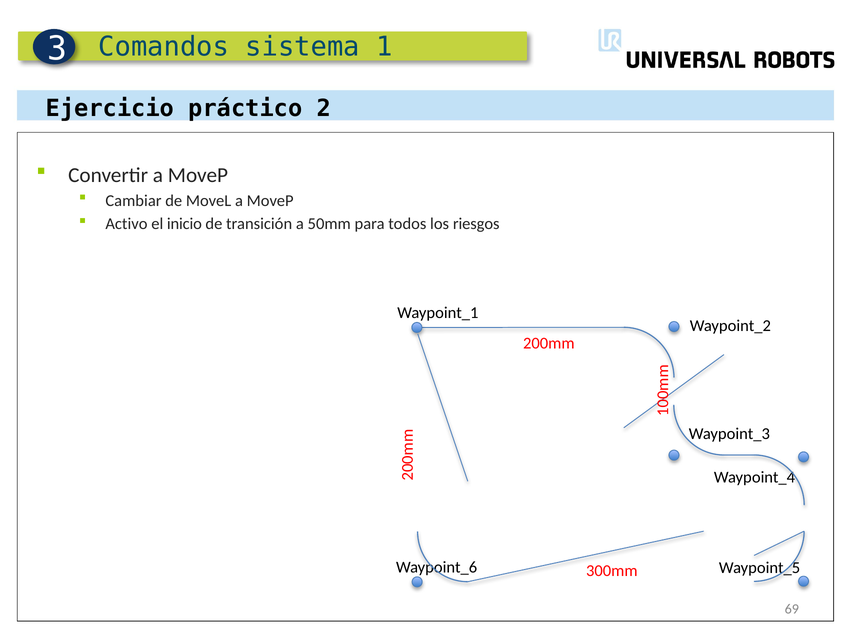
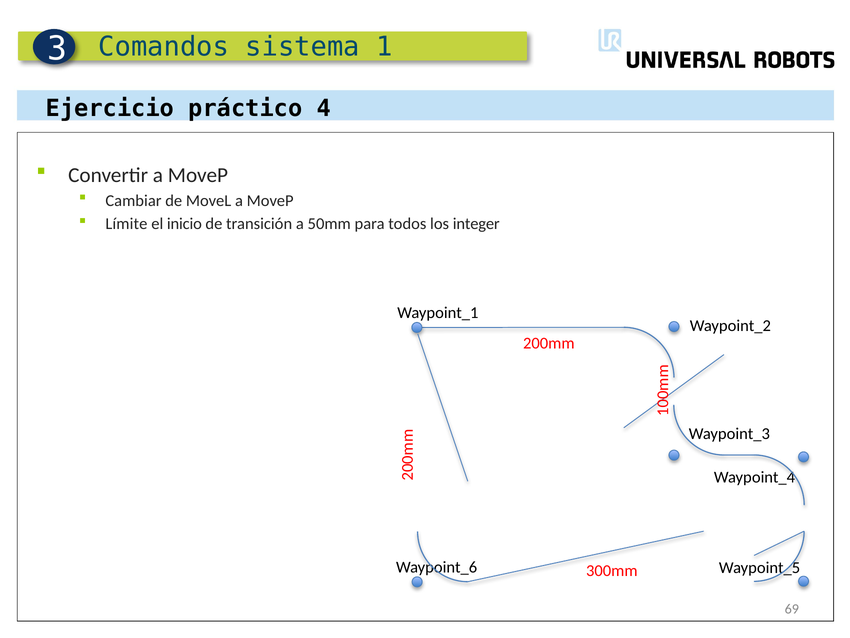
práctico 2: 2 -> 4 (324, 108)
Activo: Activo -> Límite (126, 224)
riesgos: riesgos -> integer (476, 224)
